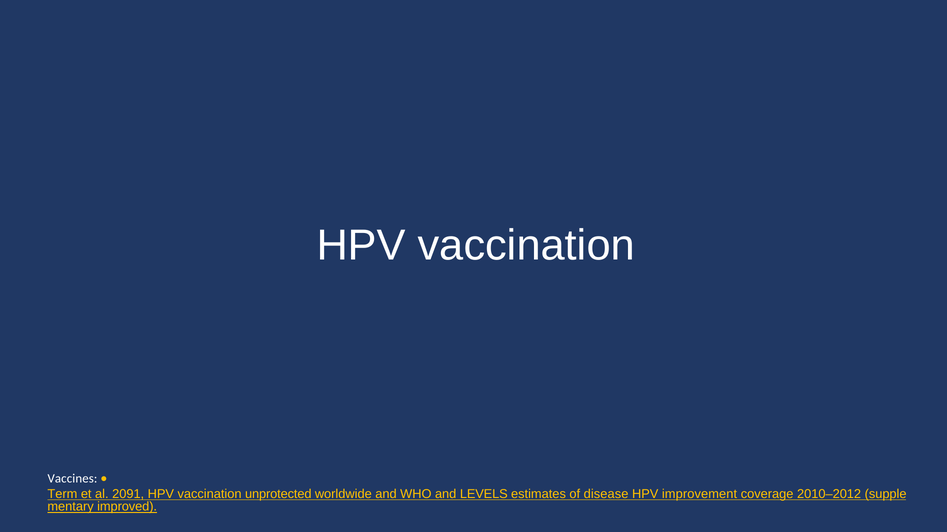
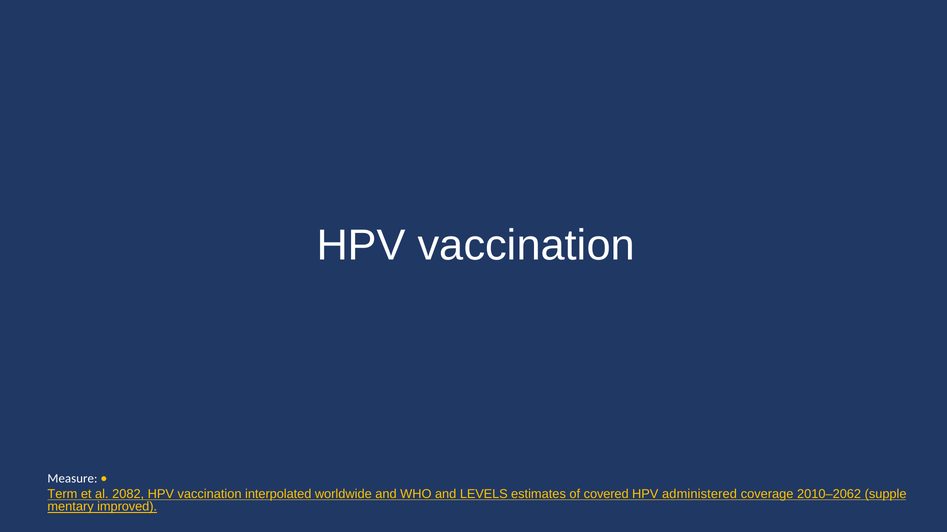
Vaccines: Vaccines -> Measure (72, 479)
2091: 2091 -> 2082 (128, 495)
unprotected: unprotected -> interpolated (278, 495)
disease: disease -> covered (606, 495)
improvement: improvement -> administered (700, 495)
2010–2012: 2010–2012 -> 2010–2062 (829, 495)
